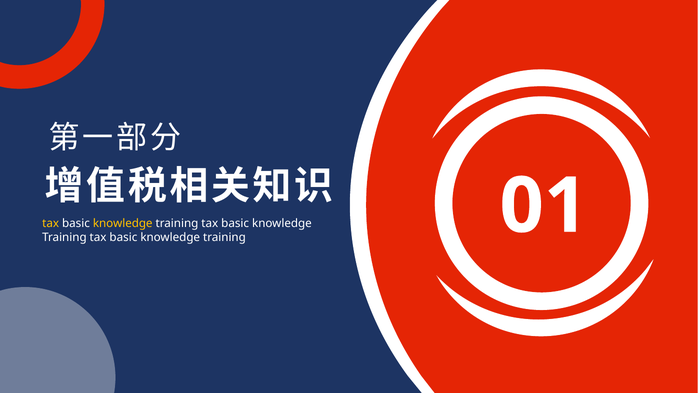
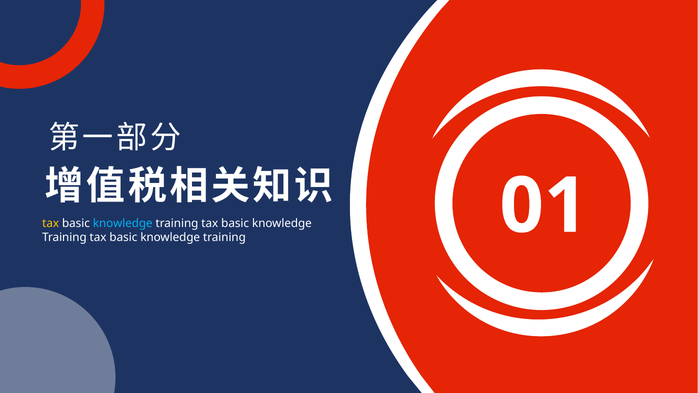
knowledge colour: yellow -> light blue (123, 223)
